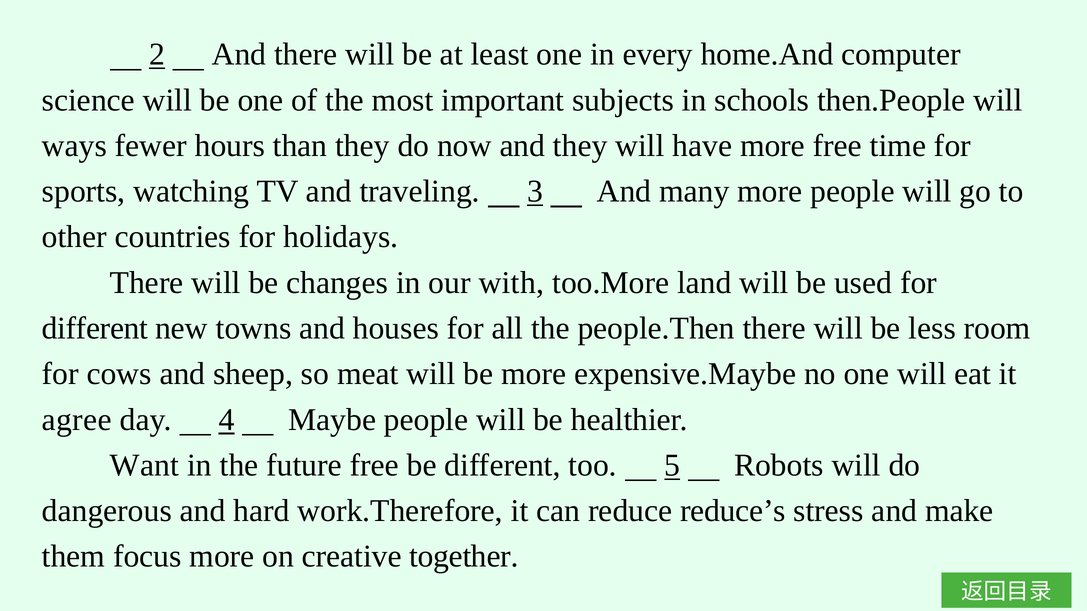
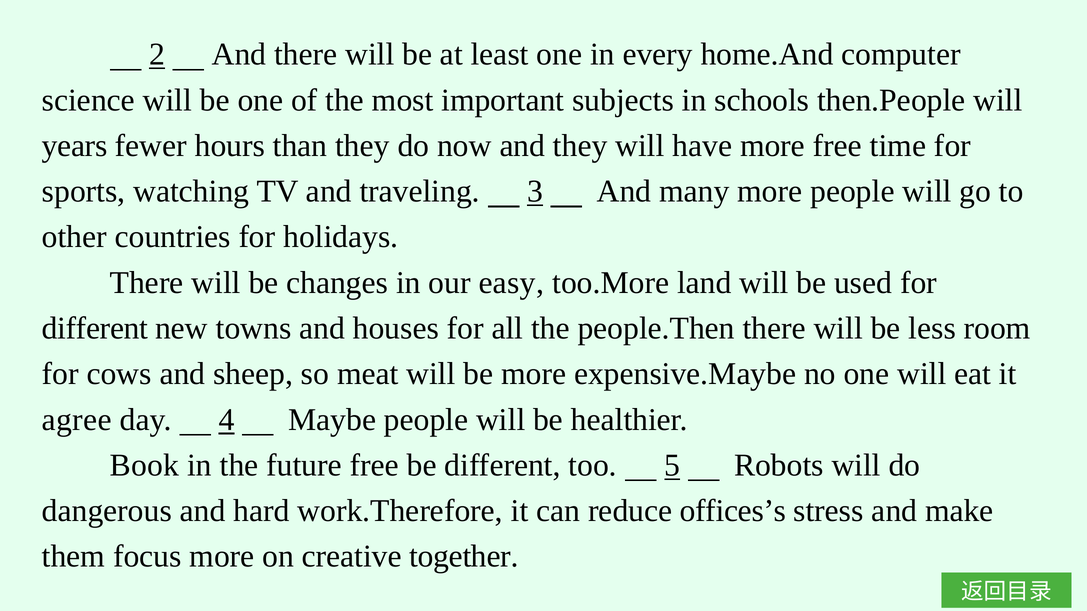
ways: ways -> years (75, 146)
with: with -> easy (511, 283)
Want: Want -> Book (145, 466)
reduce’s: reduce’s -> offices’s (733, 511)
